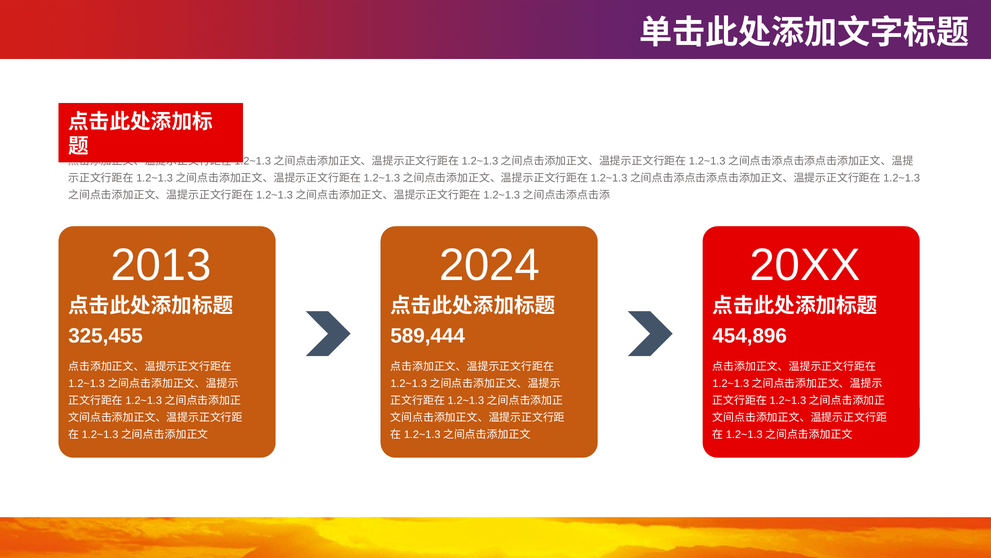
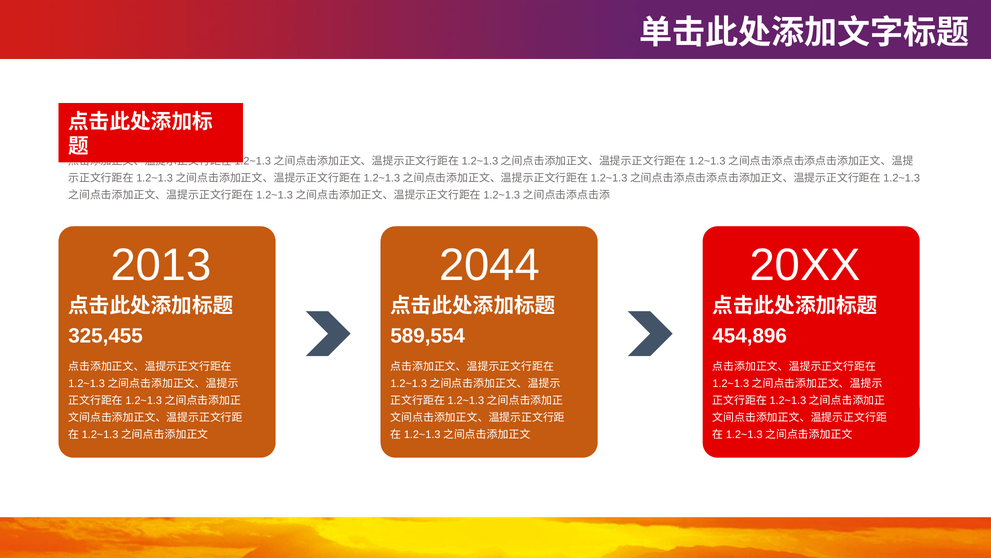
2024: 2024 -> 2044 (489, 265)
589,444: 589,444 -> 589,554 (428, 336)
